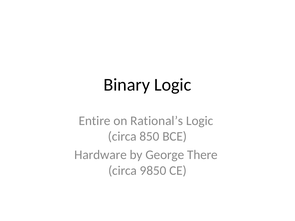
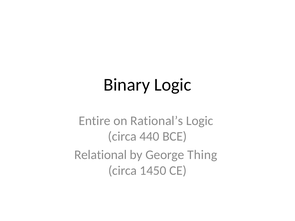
850: 850 -> 440 (149, 137)
Hardware: Hardware -> Relational (101, 155)
There: There -> Thing (202, 155)
9850: 9850 -> 1450 (153, 171)
